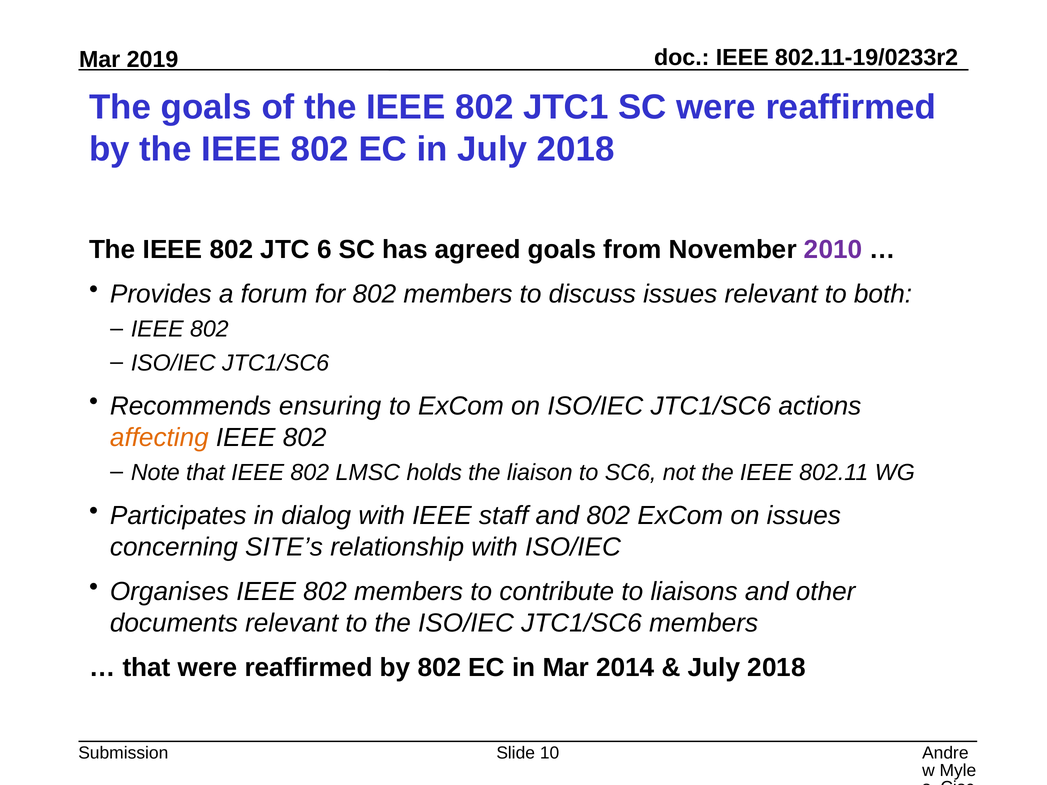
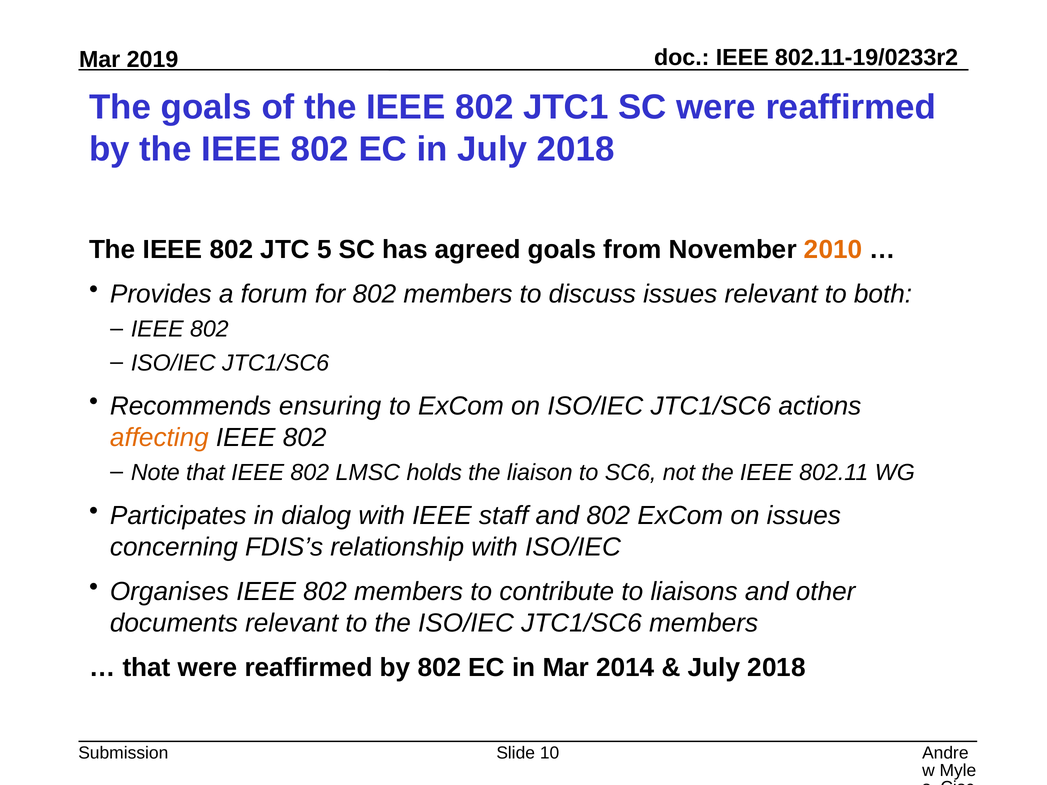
6: 6 -> 5 (324, 250)
2010 colour: purple -> orange (833, 250)
SITE’s: SITE’s -> FDIS’s (284, 547)
